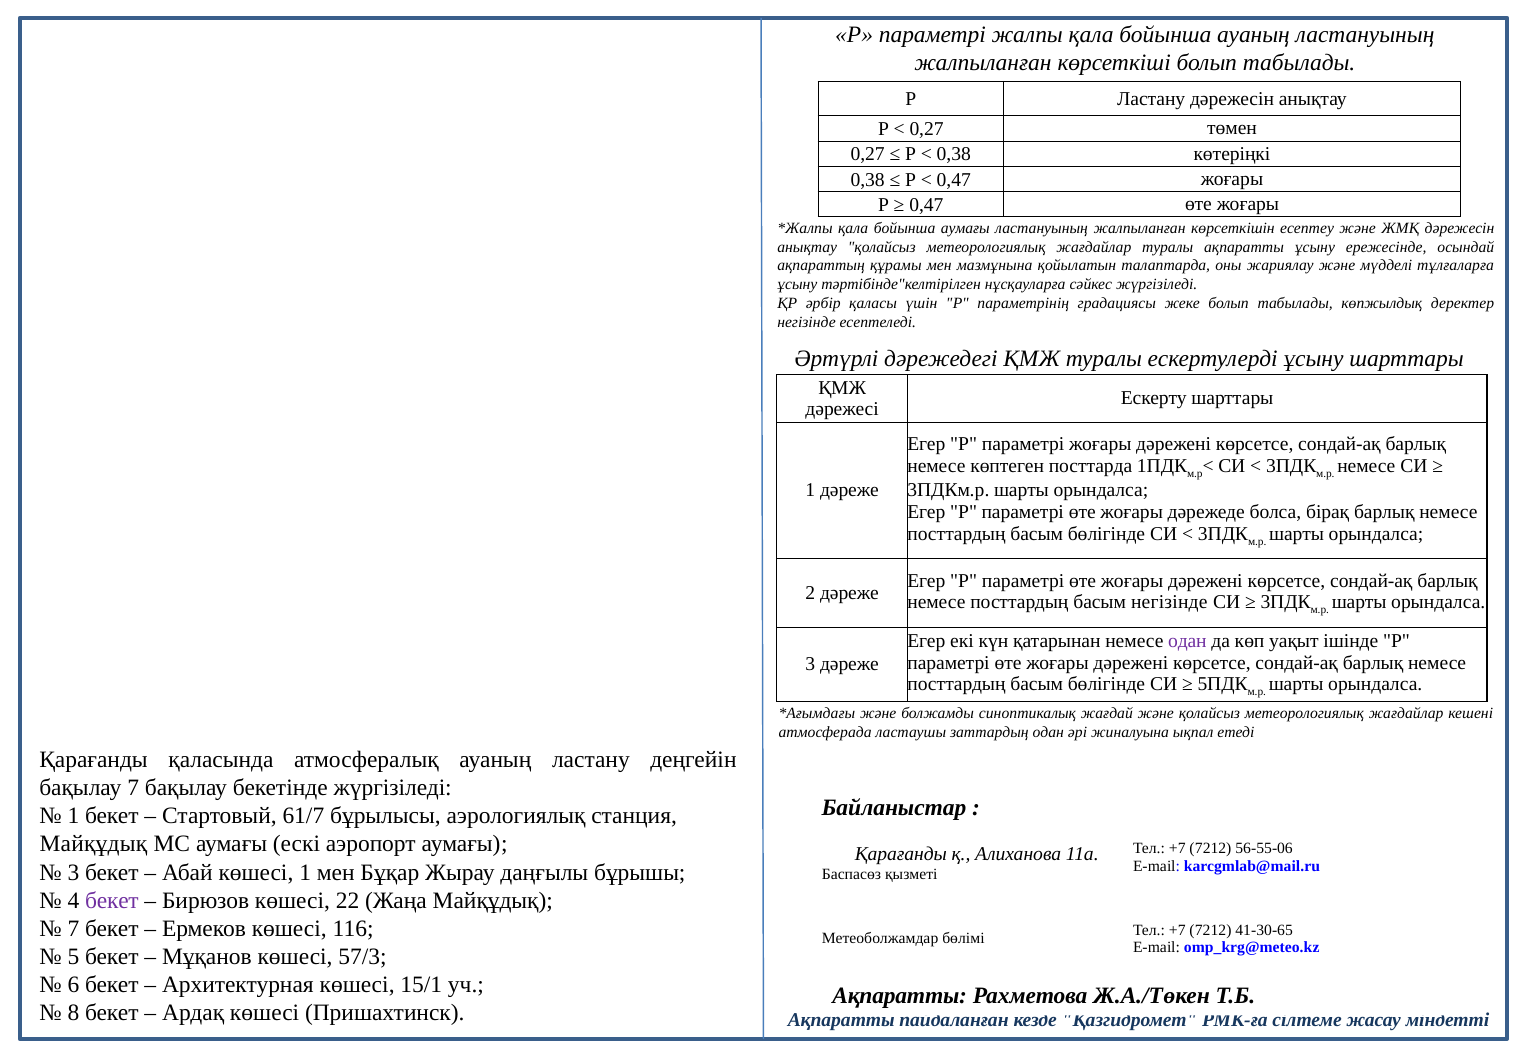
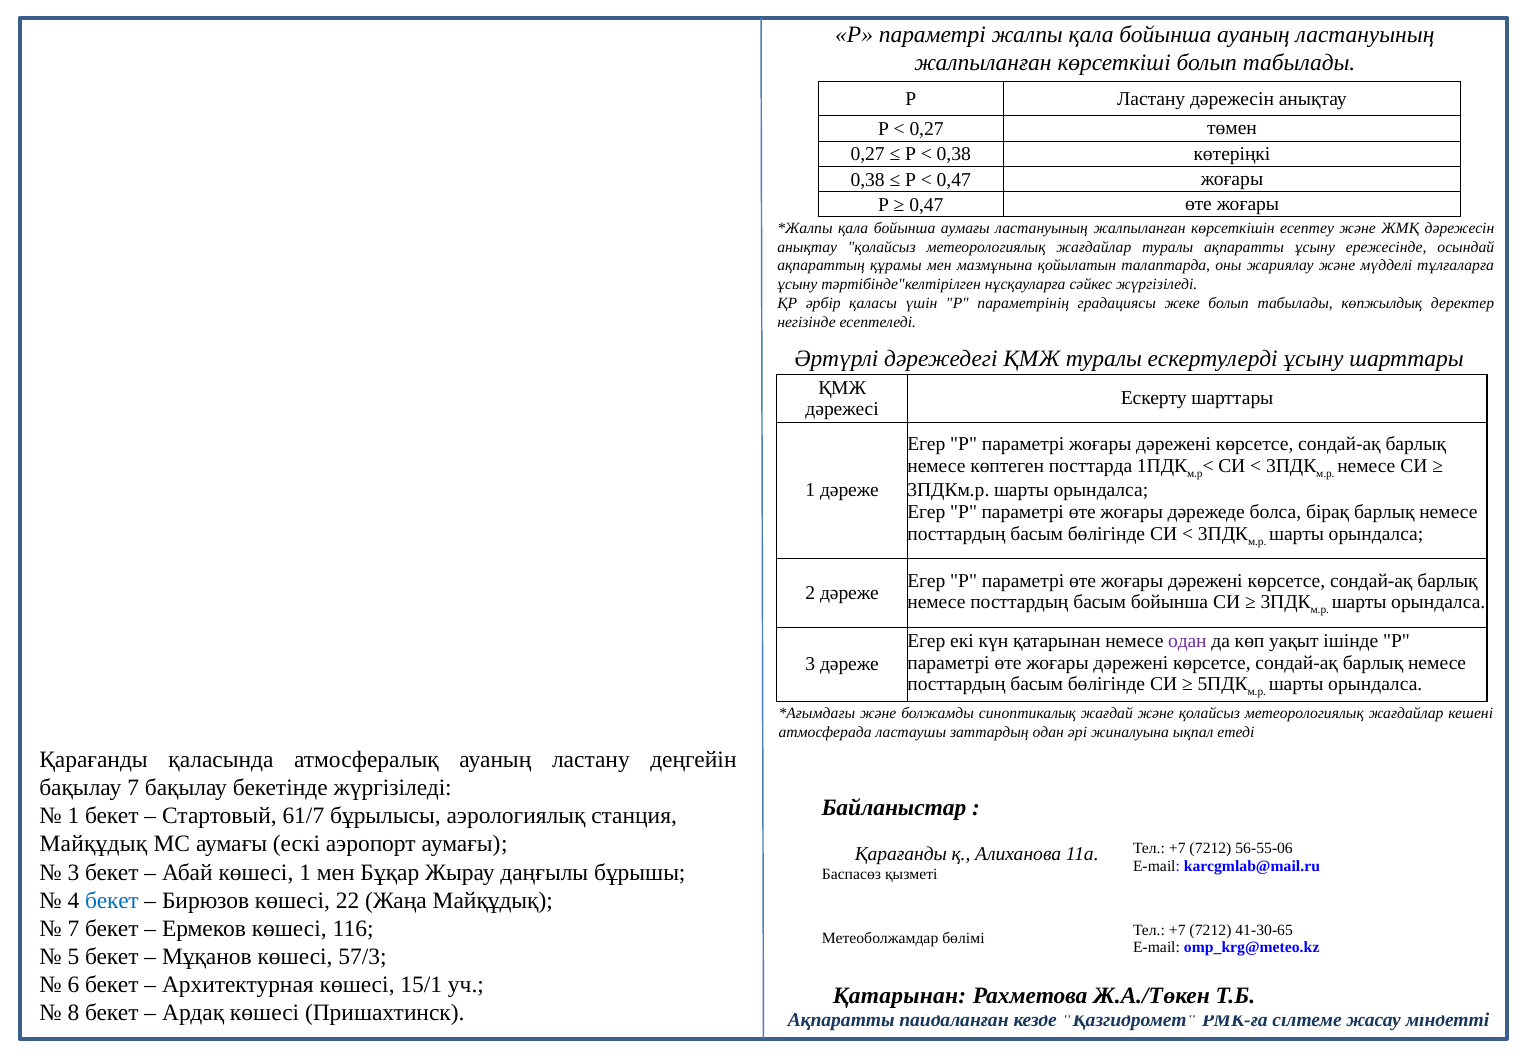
басым негізінде: негізінде -> бойынша (1169, 602)
бекет colour: purple -> blue (112, 901)
Ақпаратты: Ақпаратты -> Қатарынан (899, 996)
